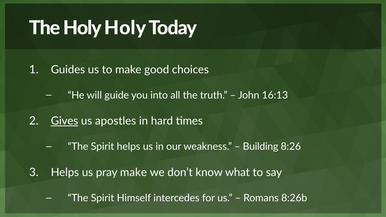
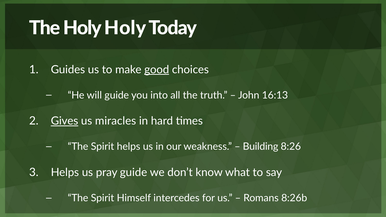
good underline: none -> present (157, 70)
apostles: apostles -> miracles (116, 121)
pray make: make -> guide (133, 173)
